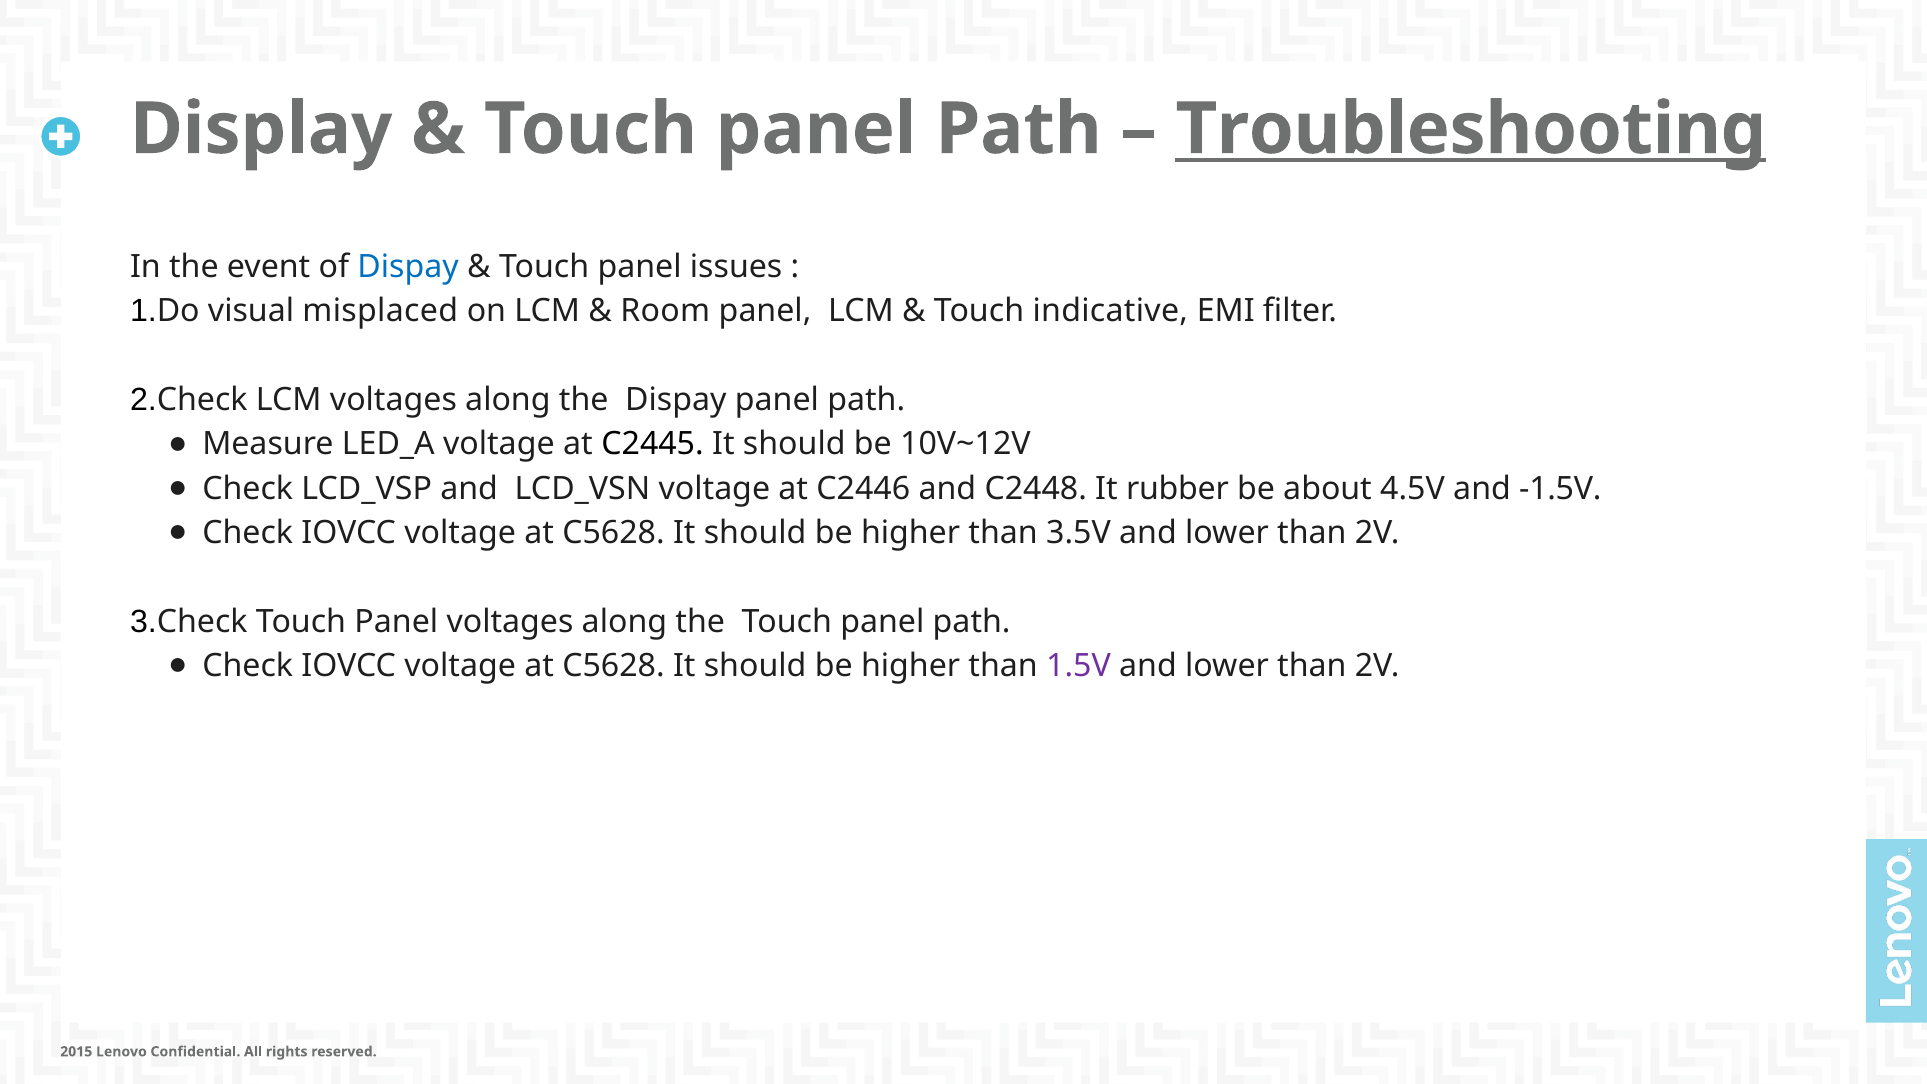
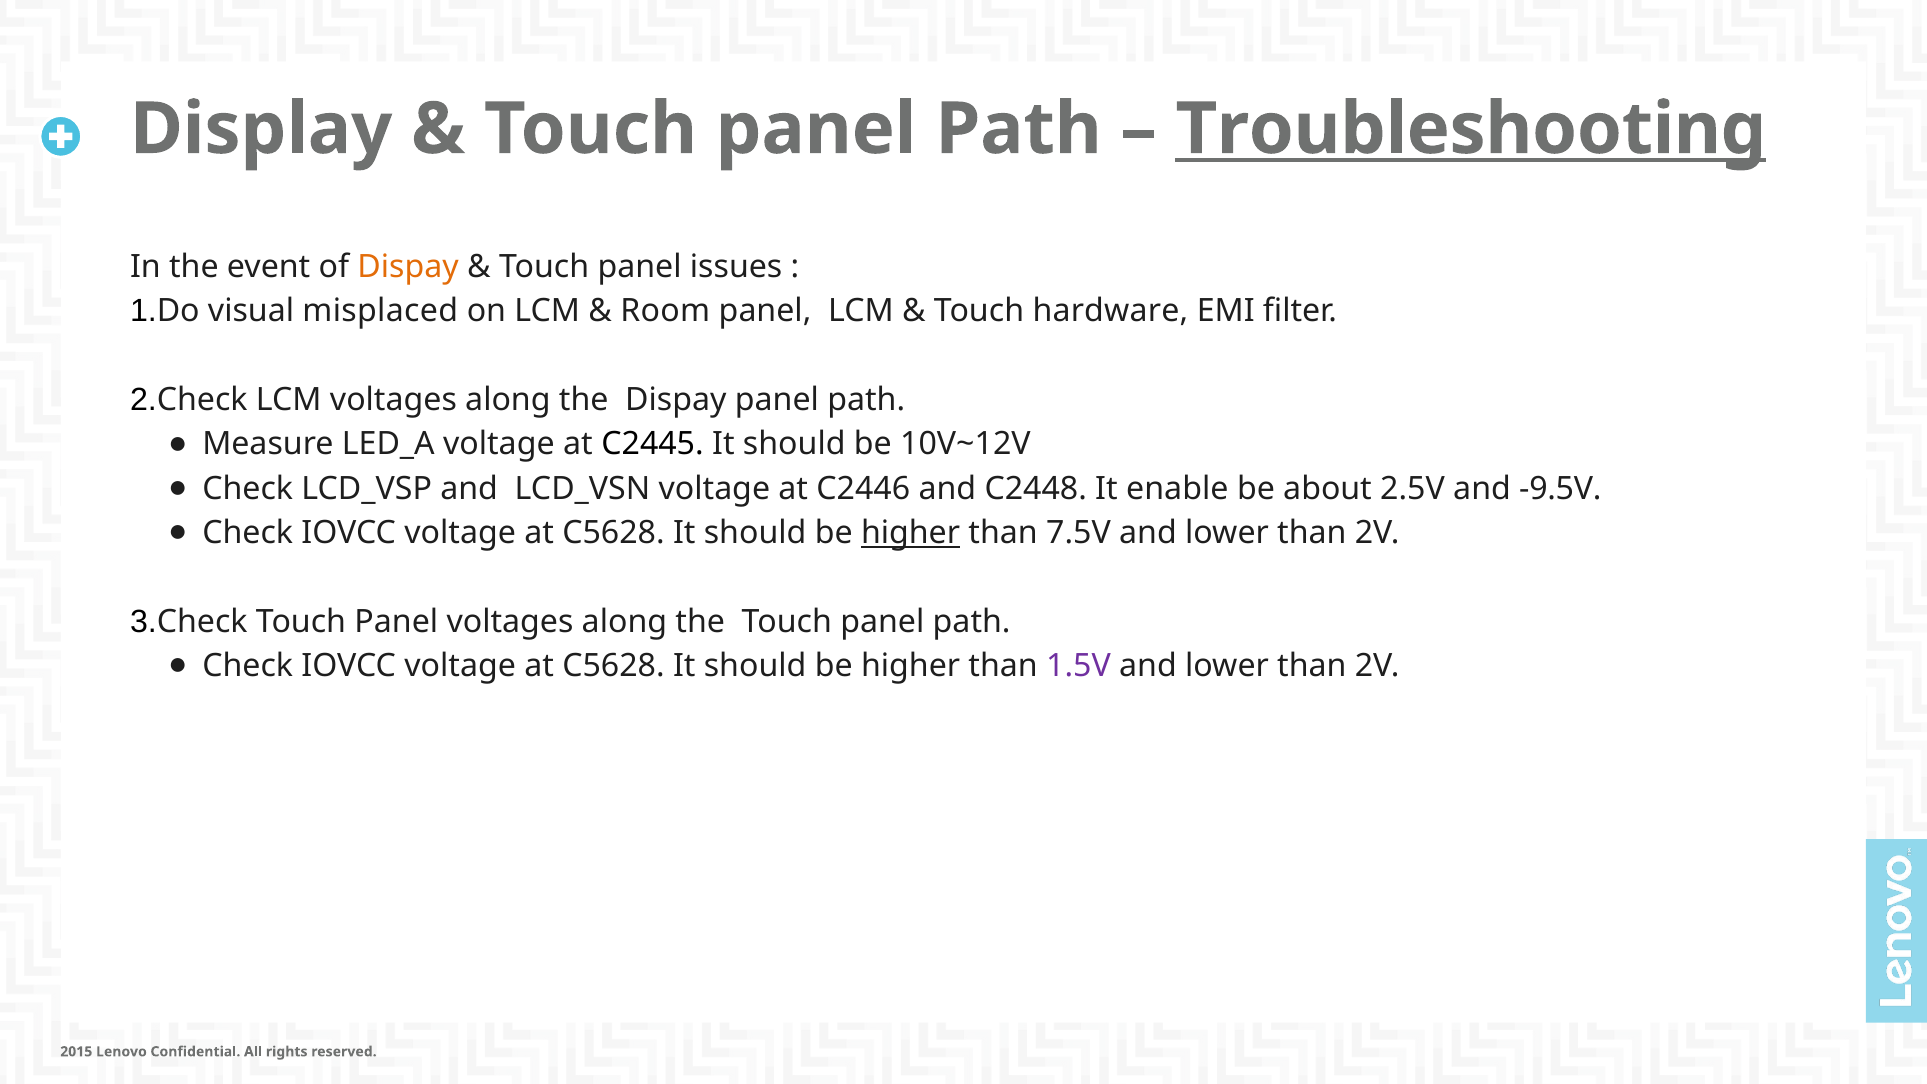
Dispay colour: blue -> orange (408, 267)
indicative: indicative -> hardware (1110, 311)
rubber: rubber -> enable (1177, 488)
4.5V: 4.5V -> 2.5V (1413, 488)
-1.5V: -1.5V -> -9.5V (1560, 488)
higher underline: none -> present (911, 533)
3.5V: 3.5V -> 7.5V (1078, 533)
